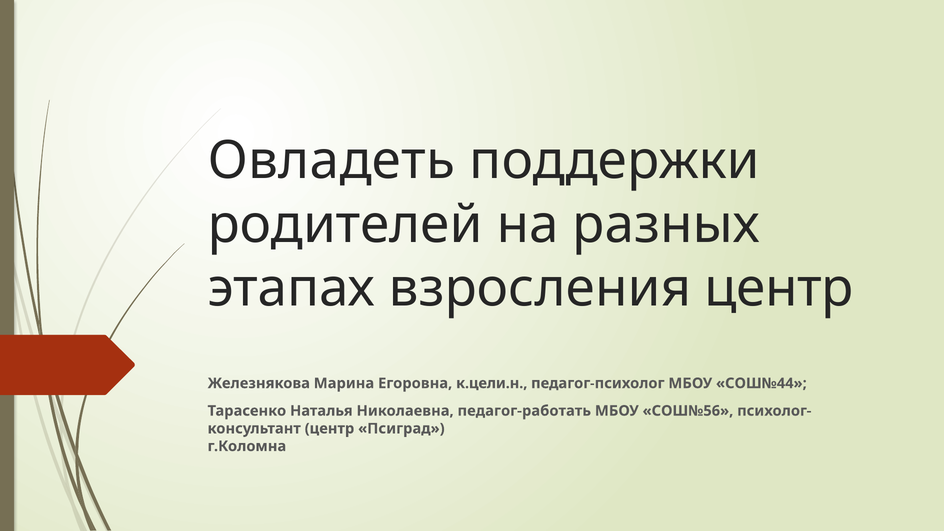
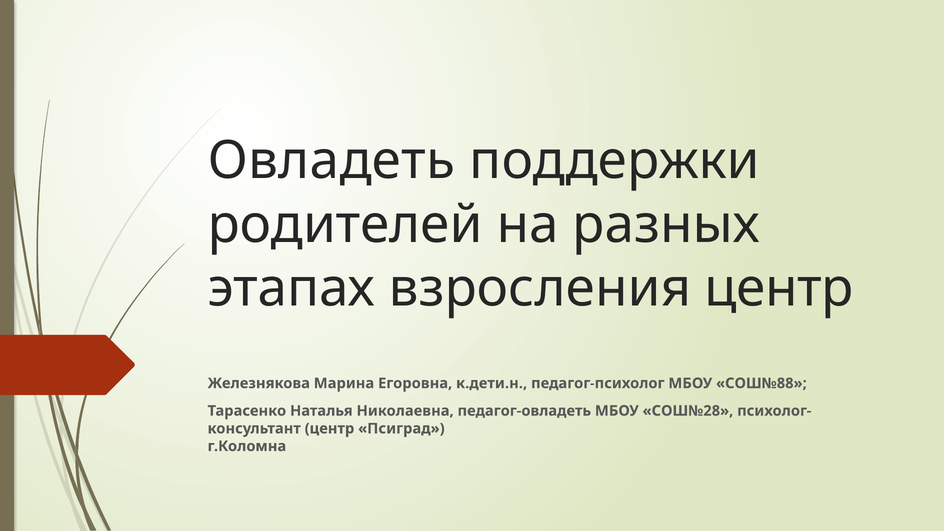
к.цели.н: к.цели.н -> к.дети.н (492, 383)
СОШ№44: СОШ№44 -> СОШ№88 (761, 383)
педагог-работать: педагог-работать -> педагог-овладеть (524, 411)
СОШ№56: СОШ№56 -> СОШ№28 (688, 411)
